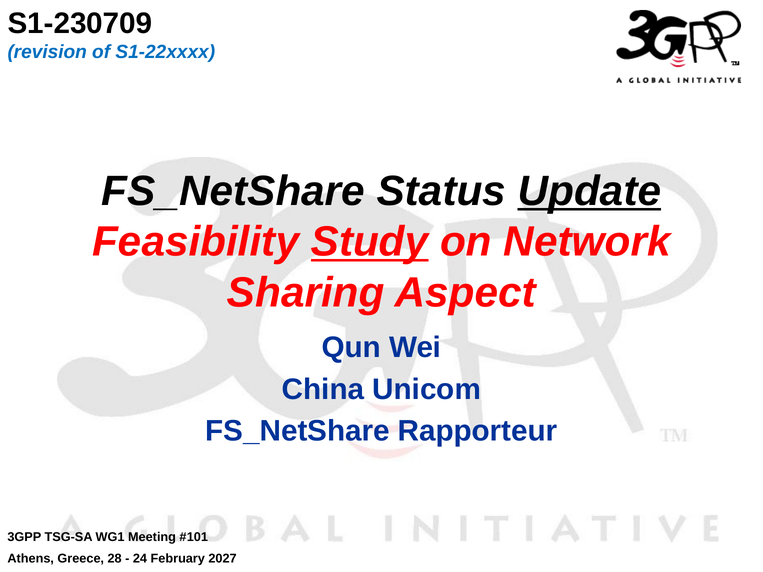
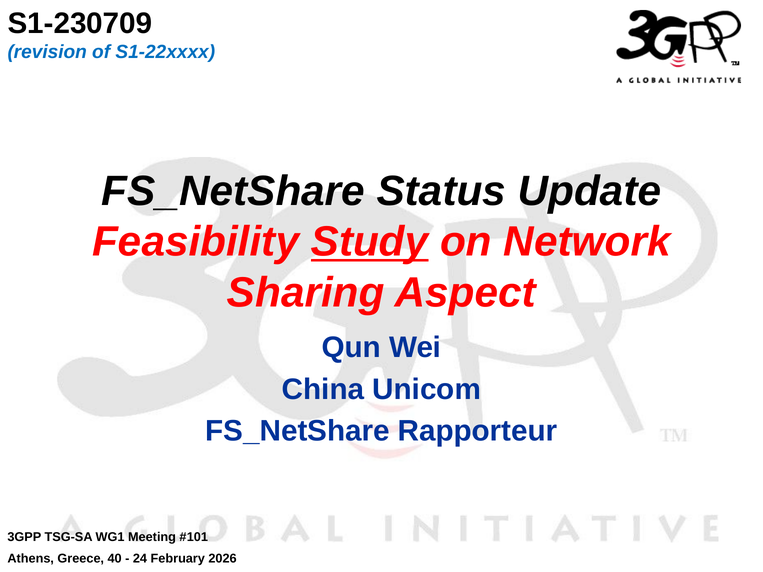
Update underline: present -> none (589, 191)
28: 28 -> 40 (115, 559)
2027: 2027 -> 2026 (223, 559)
